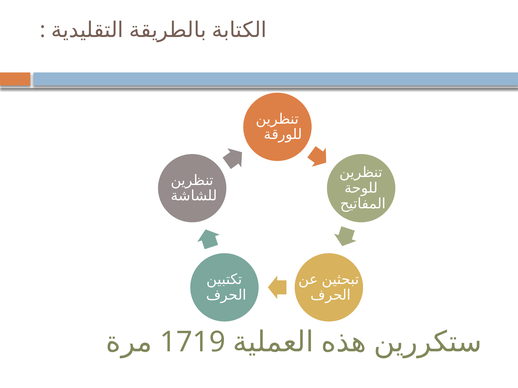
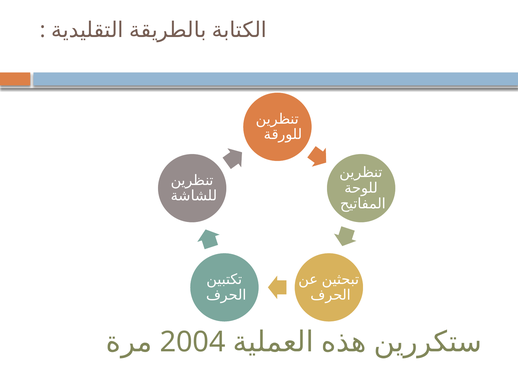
1719: 1719 -> 2004 (193, 343)
